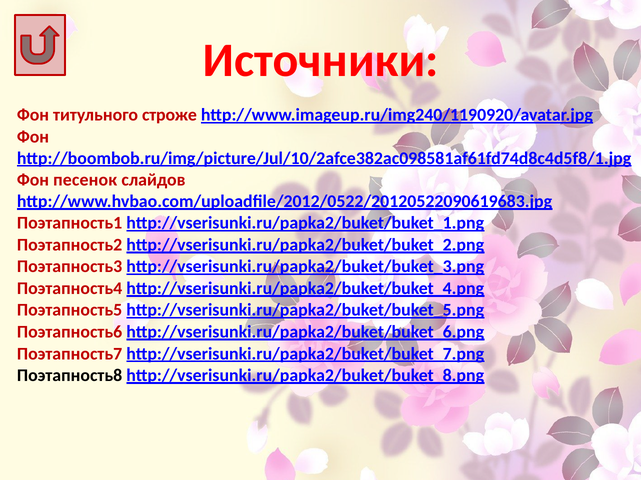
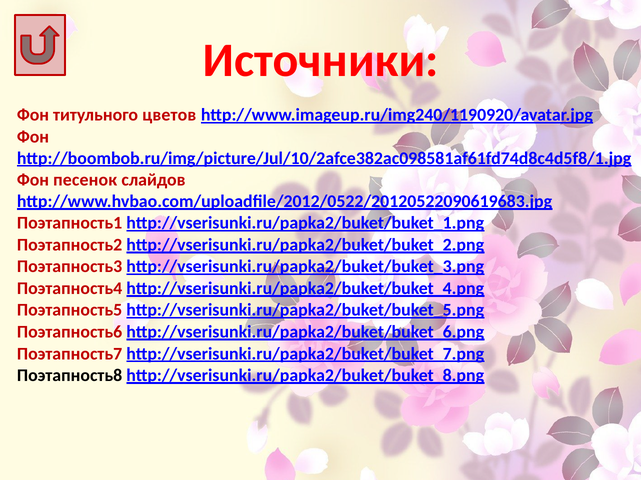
строже: строже -> цветов (169, 115)
